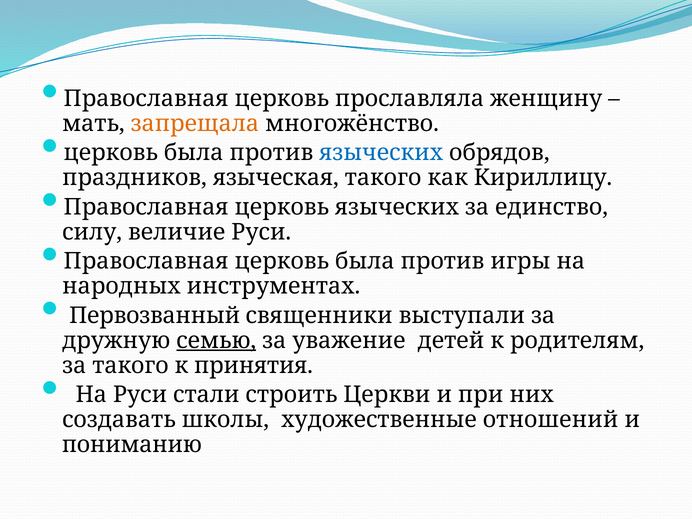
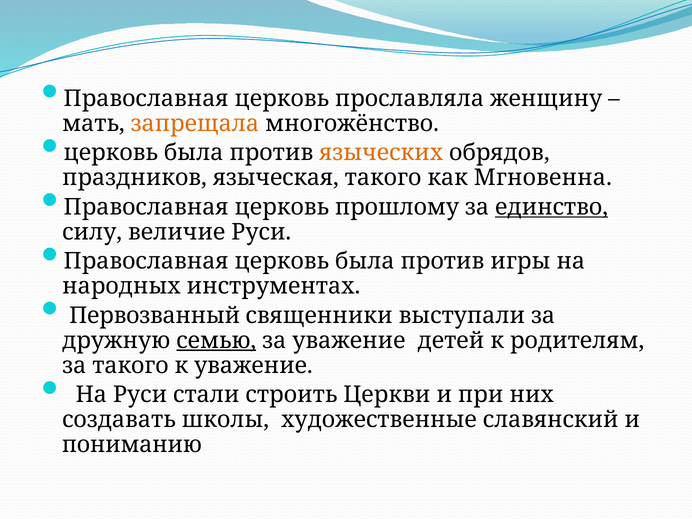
языческих colour: blue -> orange (381, 153)
Кириллицу: Кириллицу -> Мгновенна (543, 178)
церковь языческих: языческих -> прошлому (397, 207)
единство underline: none -> present (552, 207)
к принятия: принятия -> уважение (253, 365)
отношений: отношений -> славянский (551, 420)
